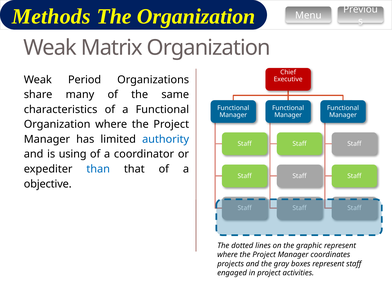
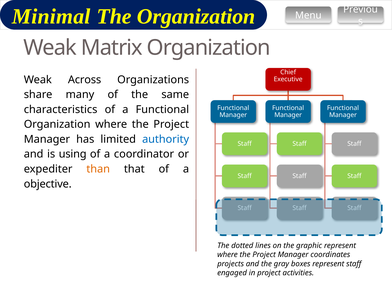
Methods: Methods -> Minimal (51, 16)
Period: Period -> Across (85, 80)
than colour: blue -> orange (98, 169)
